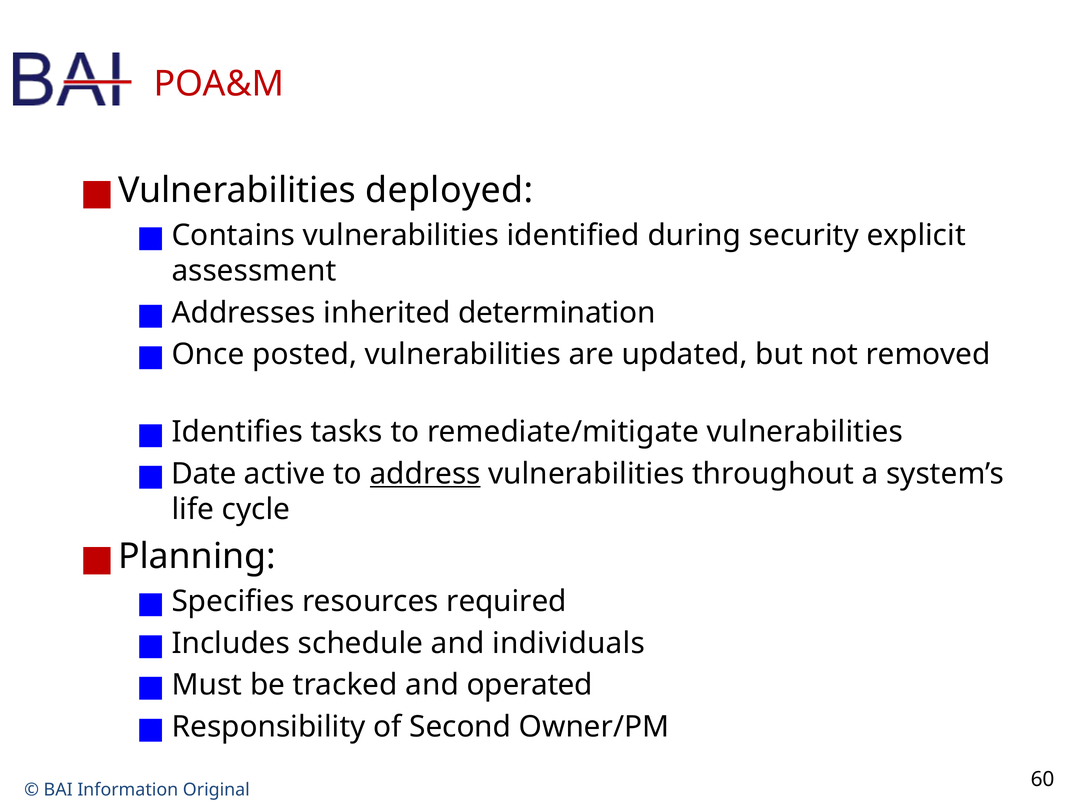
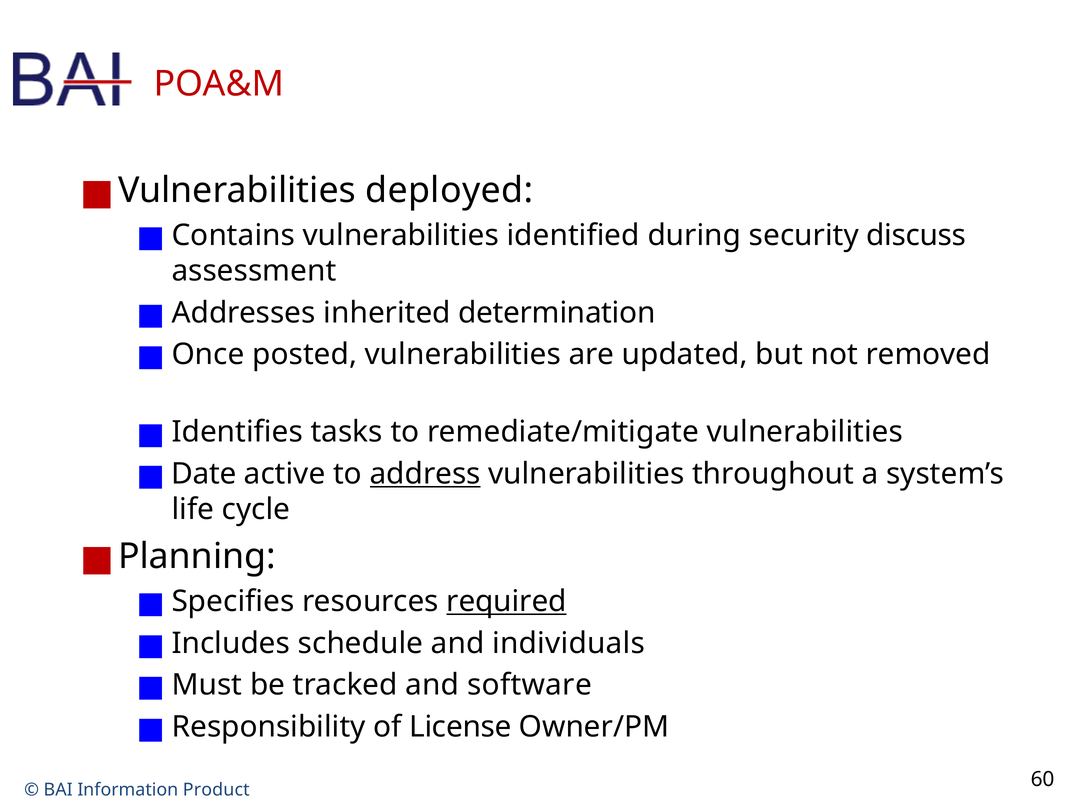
explicit: explicit -> discuss (916, 235)
required underline: none -> present (506, 601)
operated: operated -> software (529, 685)
Second: Second -> License (460, 726)
Original: Original -> Product (216, 790)
